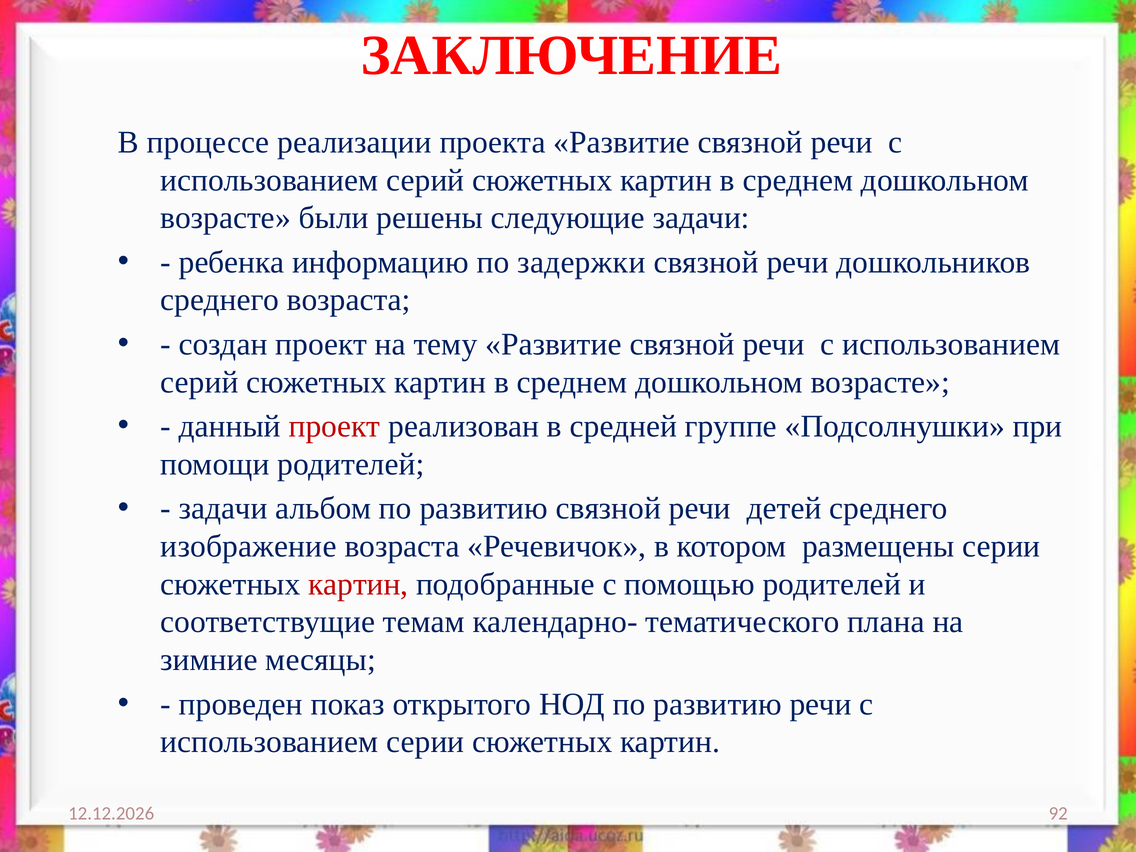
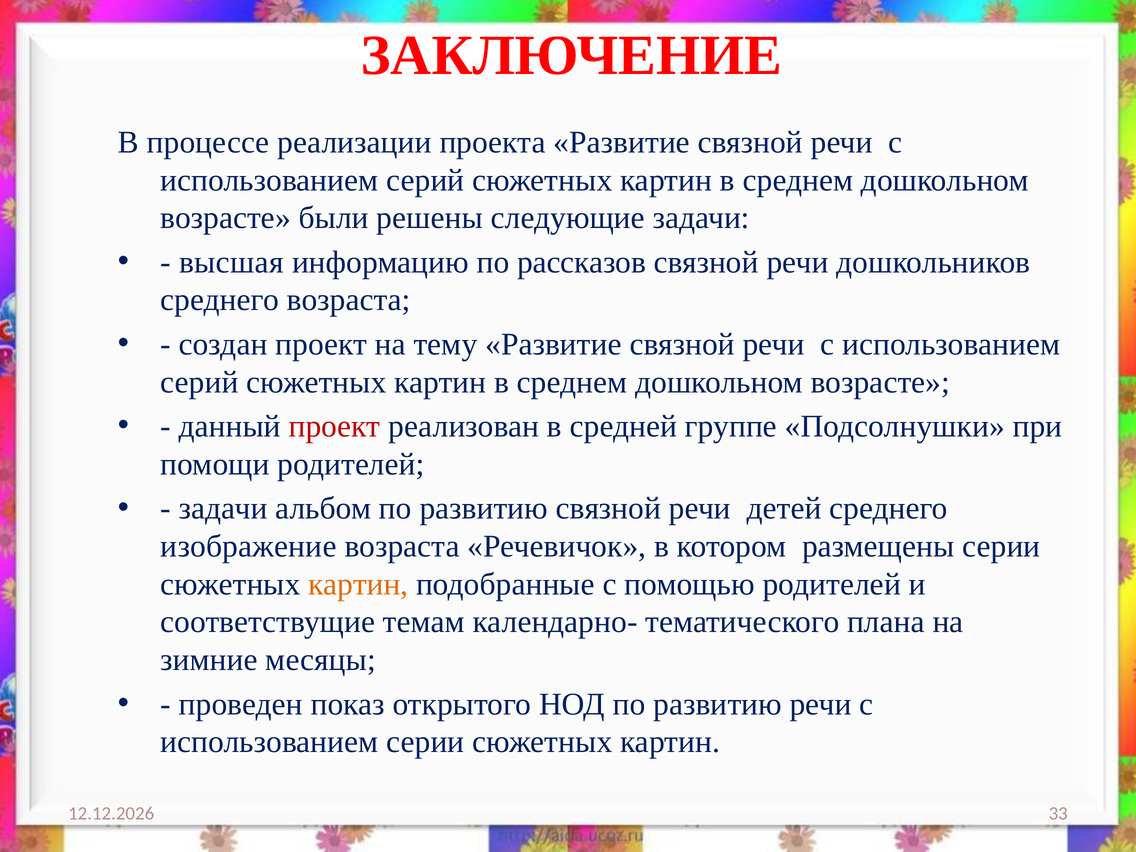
ребенка: ребенка -> высшая (231, 262)
задержки: задержки -> рассказов (582, 262)
картин colour: red -> orange (358, 584)
92: 92 -> 33 (1058, 813)
